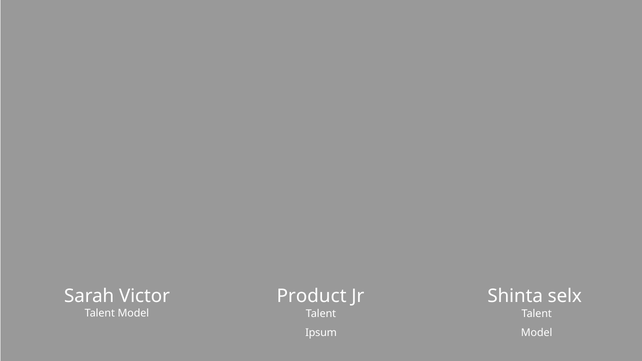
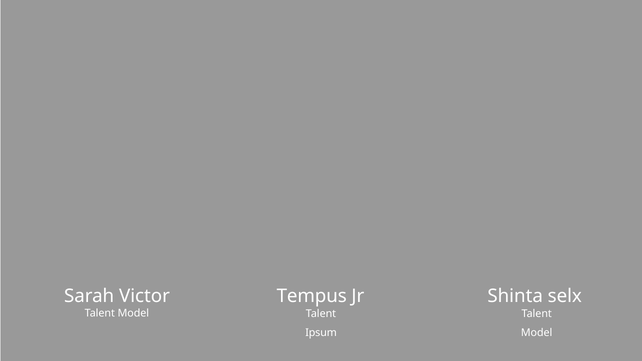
Product: Product -> Tempus (312, 296)
